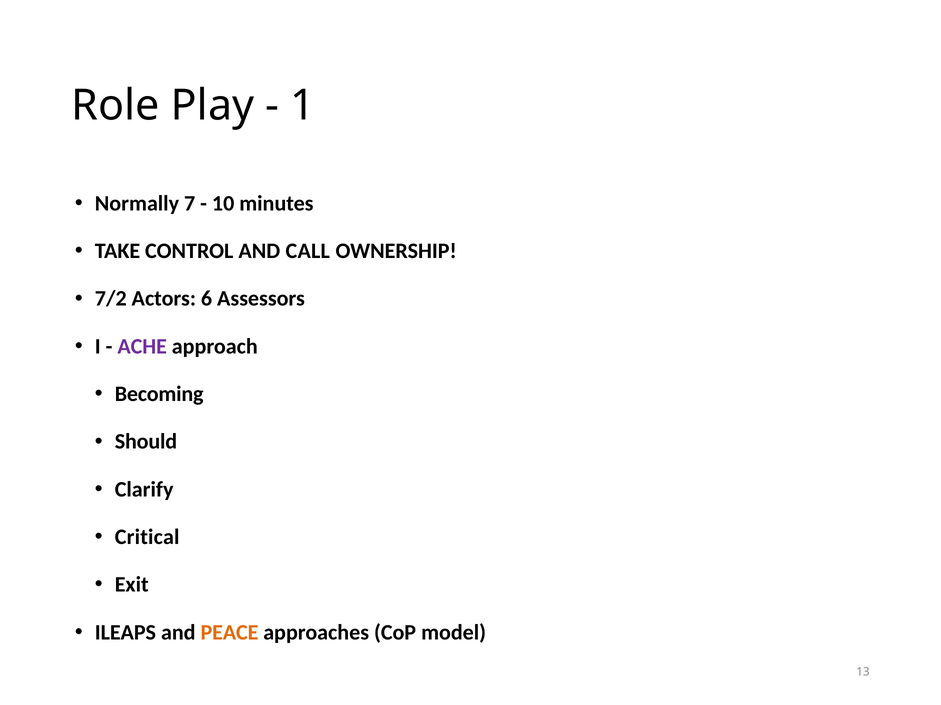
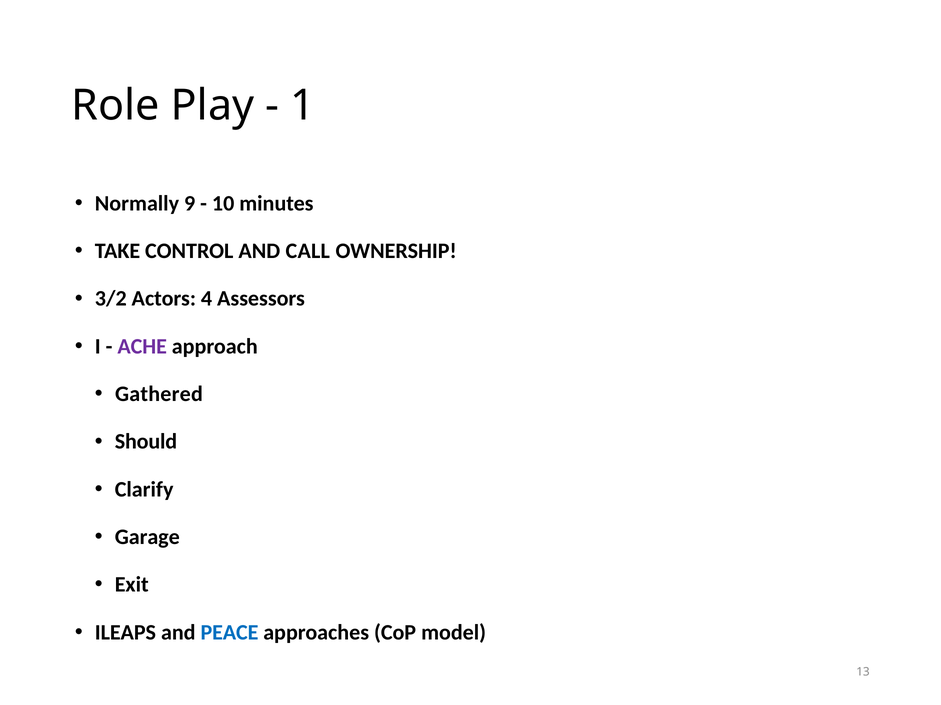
7: 7 -> 9 (190, 204)
7/2: 7/2 -> 3/2 (111, 299)
6: 6 -> 4 (206, 299)
Becoming: Becoming -> Gathered (159, 394)
Critical: Critical -> Garage (147, 538)
PEACE colour: orange -> blue (229, 633)
